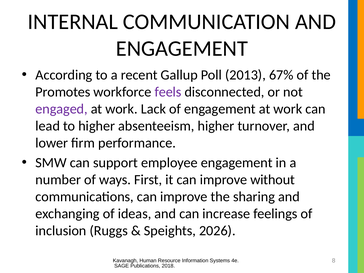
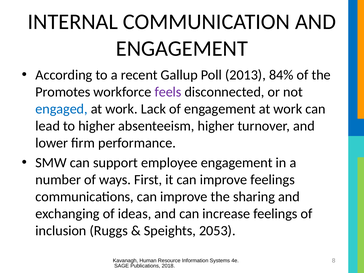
67%: 67% -> 84% (281, 75)
engaged colour: purple -> blue (62, 109)
improve without: without -> feelings (273, 180)
2026: 2026 -> 2053 (217, 231)
